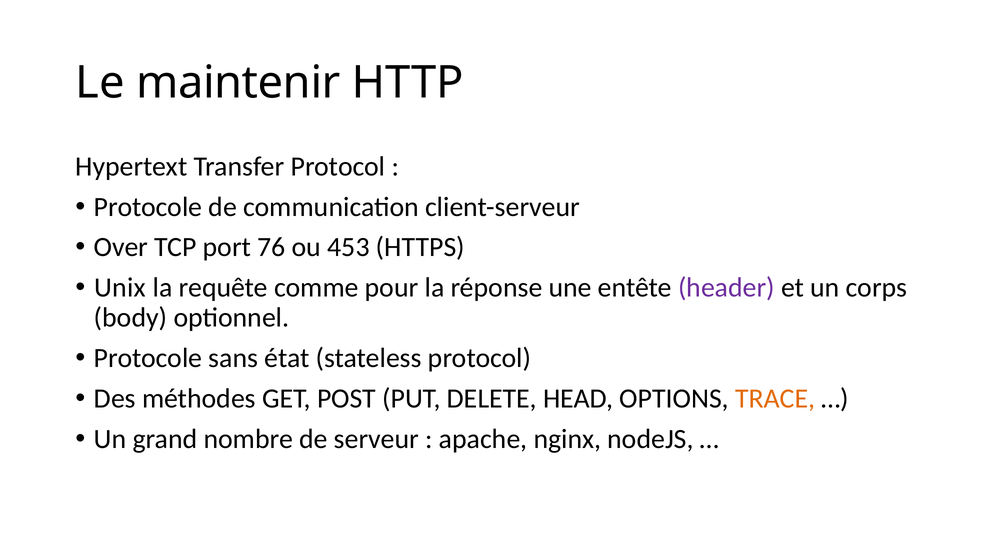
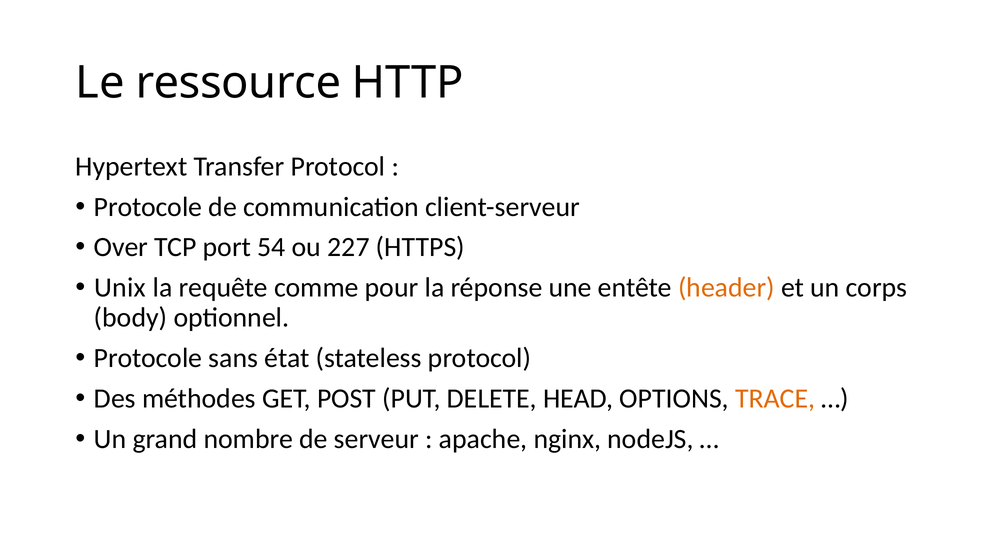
maintenir: maintenir -> ressource (238, 83)
76: 76 -> 54 (271, 247)
453: 453 -> 227 (349, 247)
header colour: purple -> orange (726, 288)
